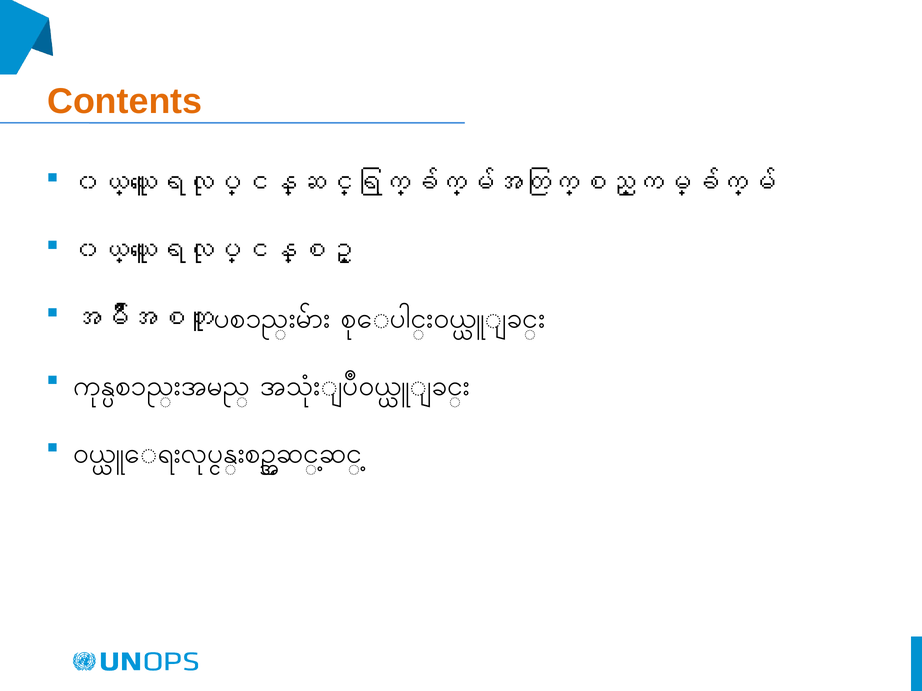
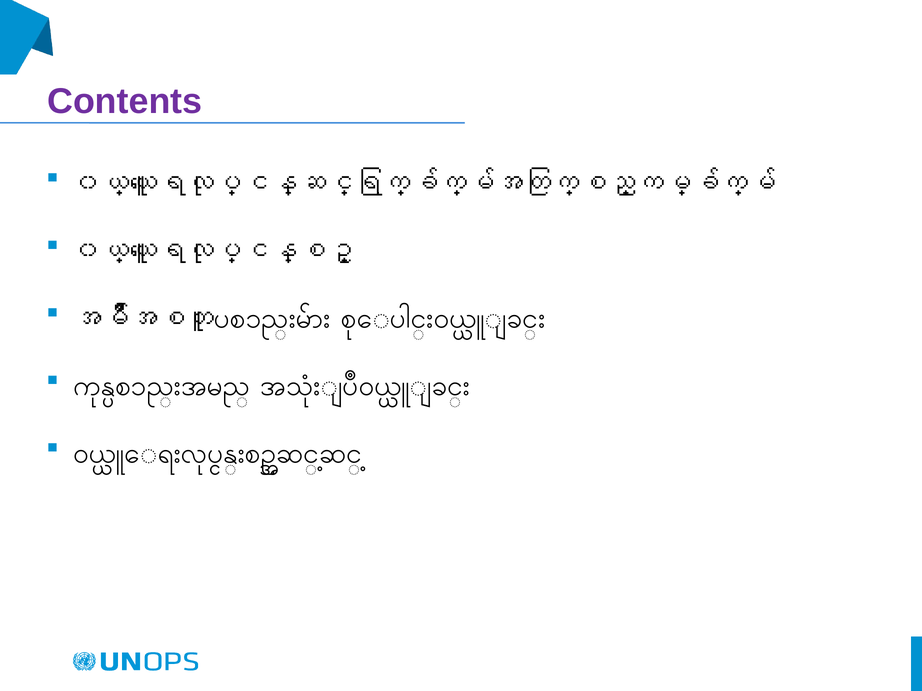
Contents colour: orange -> purple (125, 102)
